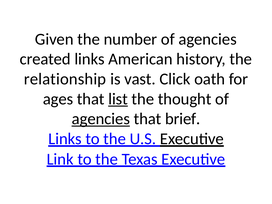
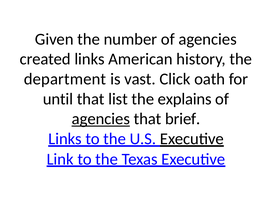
relationship: relationship -> department (65, 79)
ages: ages -> until (58, 99)
list underline: present -> none (118, 99)
thought: thought -> explains (185, 99)
